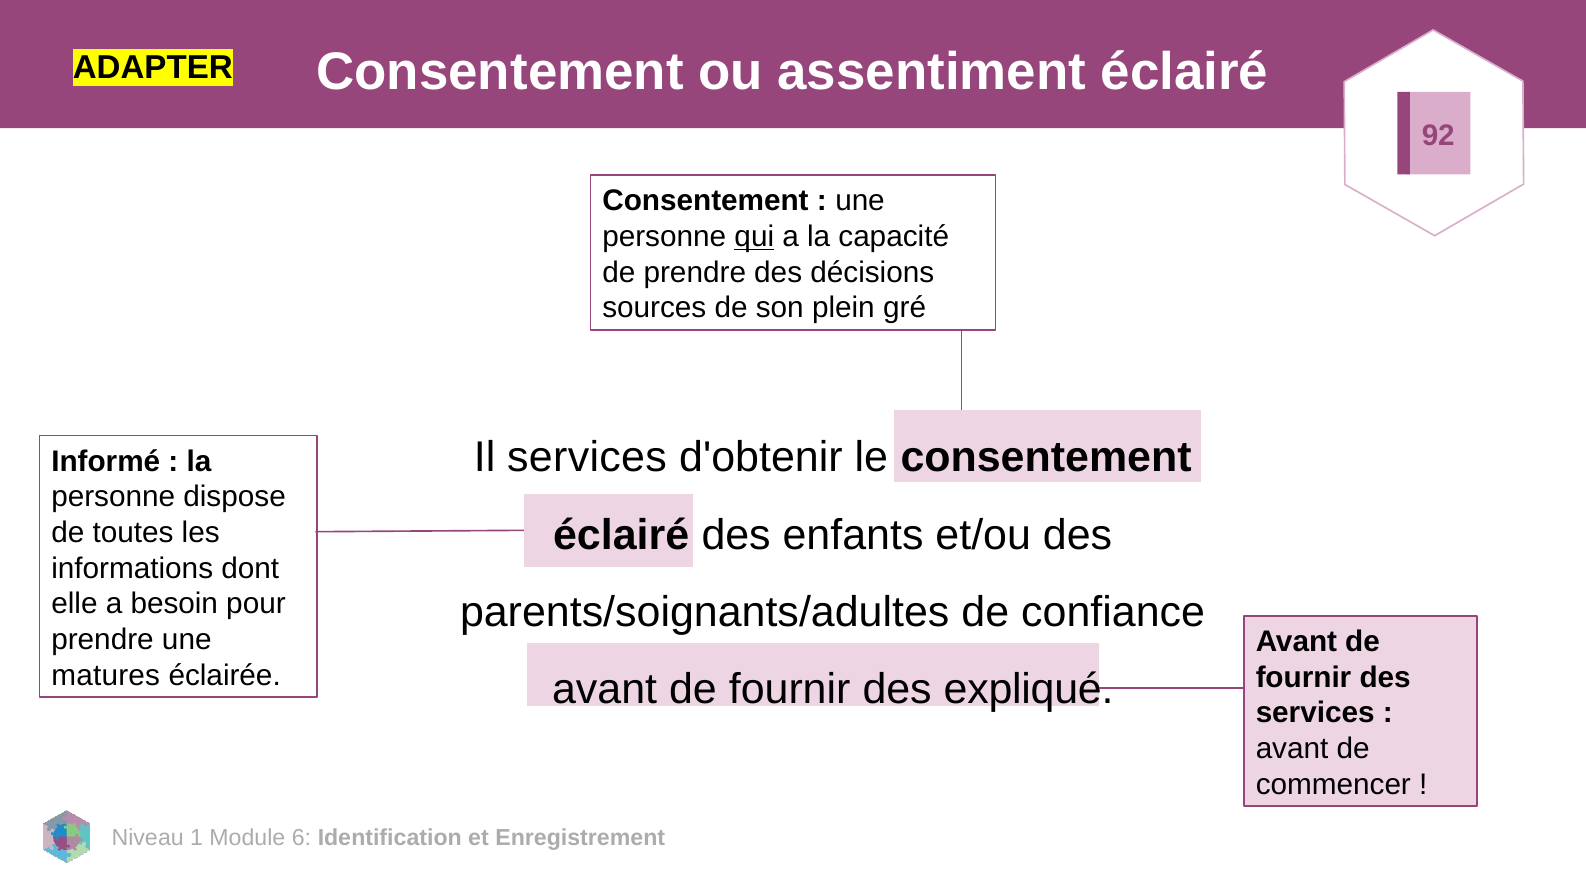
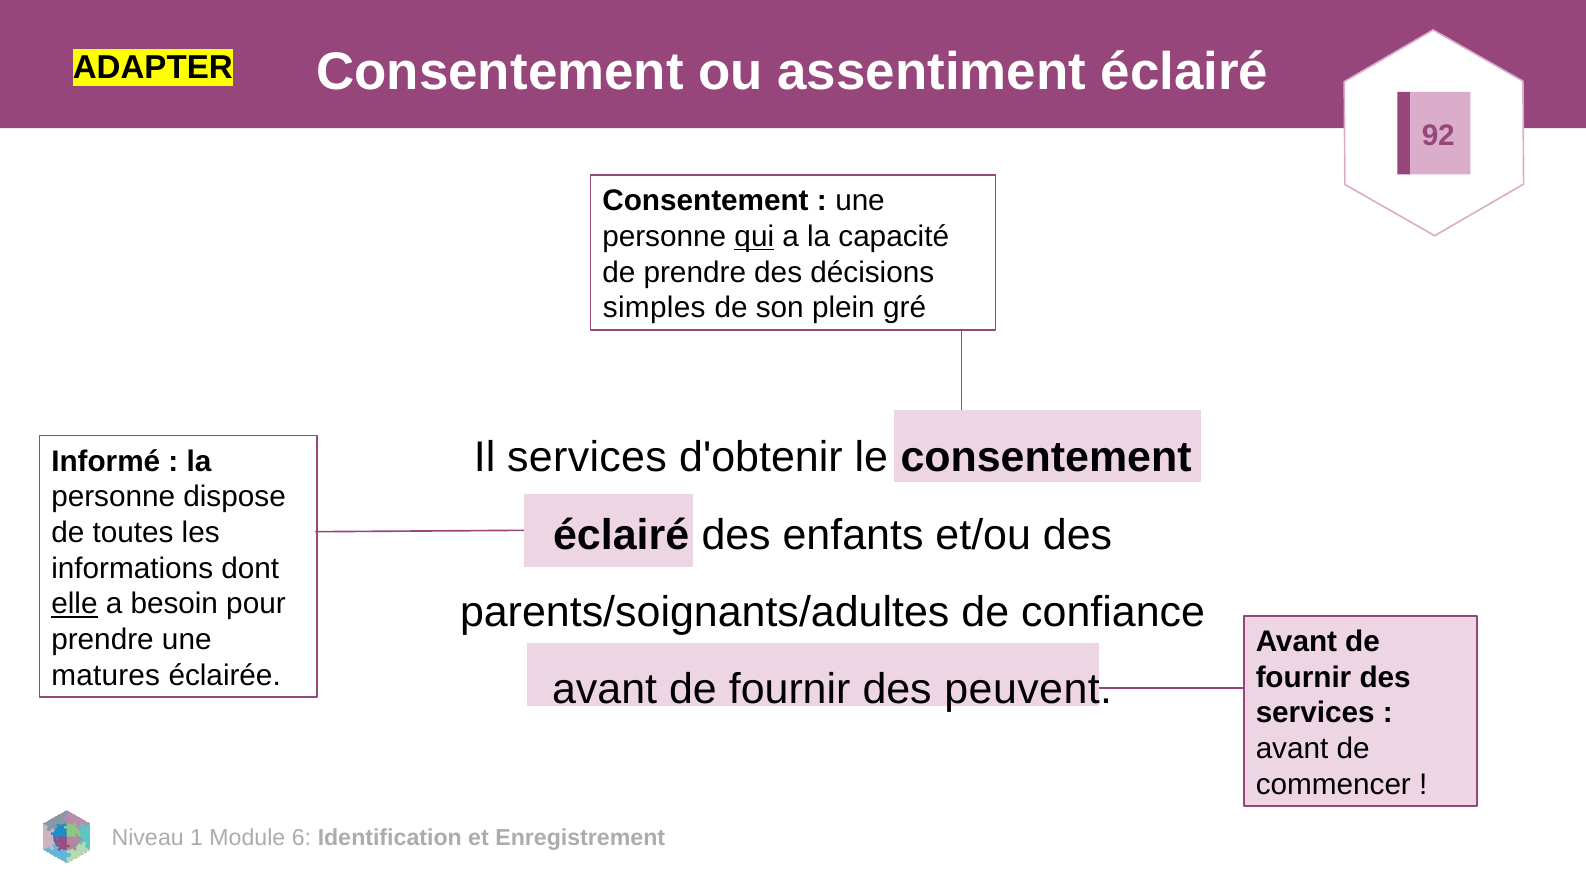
sources: sources -> simples (654, 308)
elle underline: none -> present (74, 604)
expliqué: expliqué -> peuvent (1028, 690)
